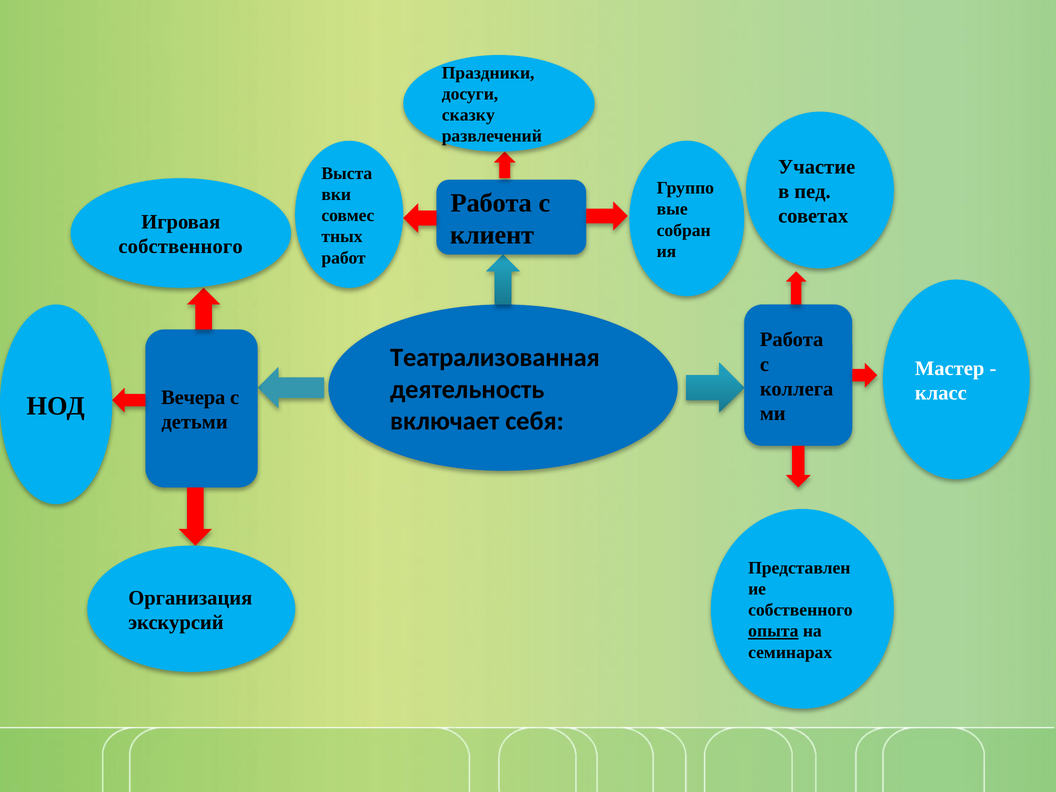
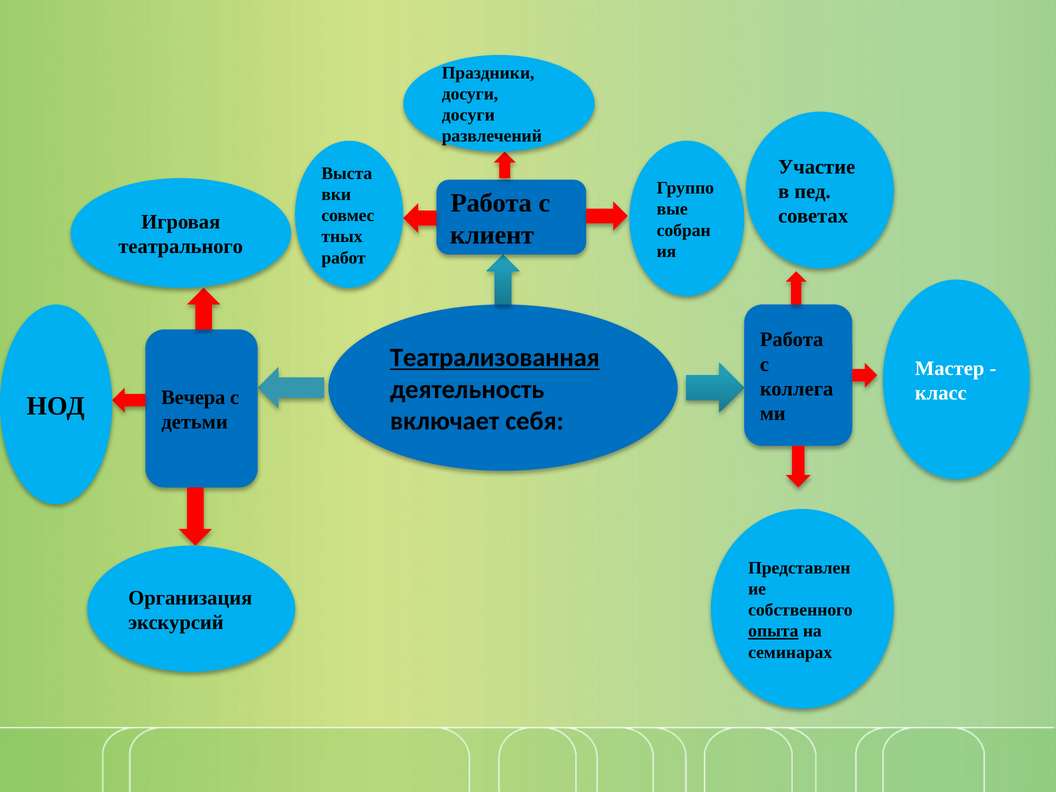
сказку: сказку -> досуги (468, 115)
собственного: собственного -> театрального (181, 247)
Театрализованная underline: none -> present (495, 358)
